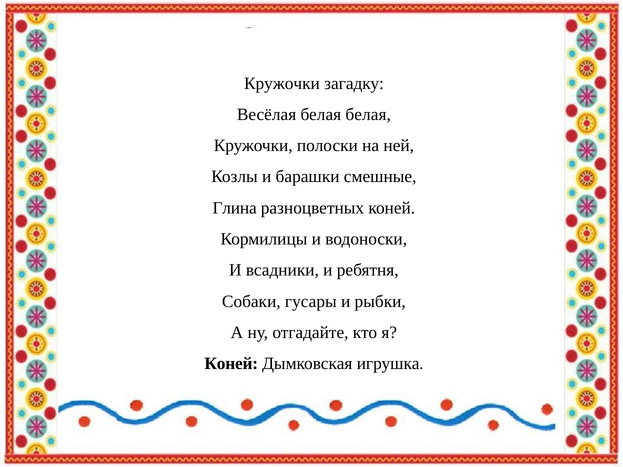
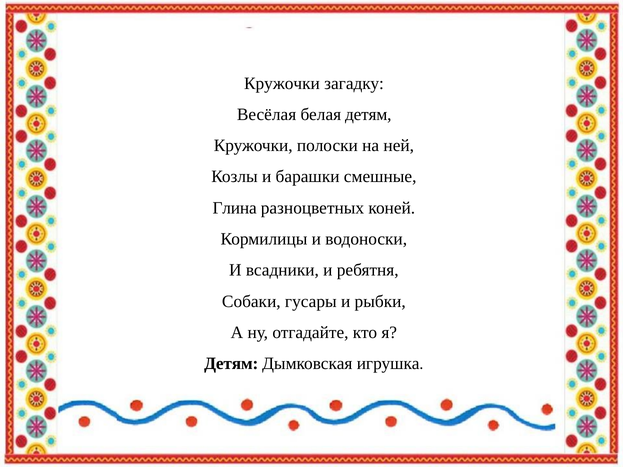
белая белая: белая -> детям (368, 115)
Коней: Коней -> Детям (231, 364)
